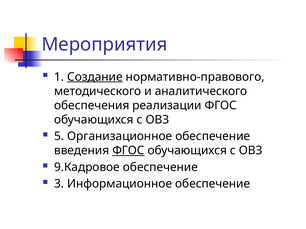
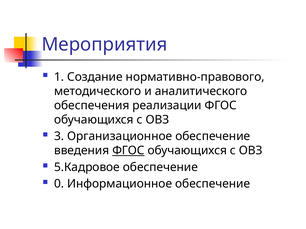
Создание underline: present -> none (95, 77)
5: 5 -> 3 (59, 137)
9.Кадровое: 9.Кадровое -> 5.Кадровое (87, 168)
3: 3 -> 0 (59, 184)
